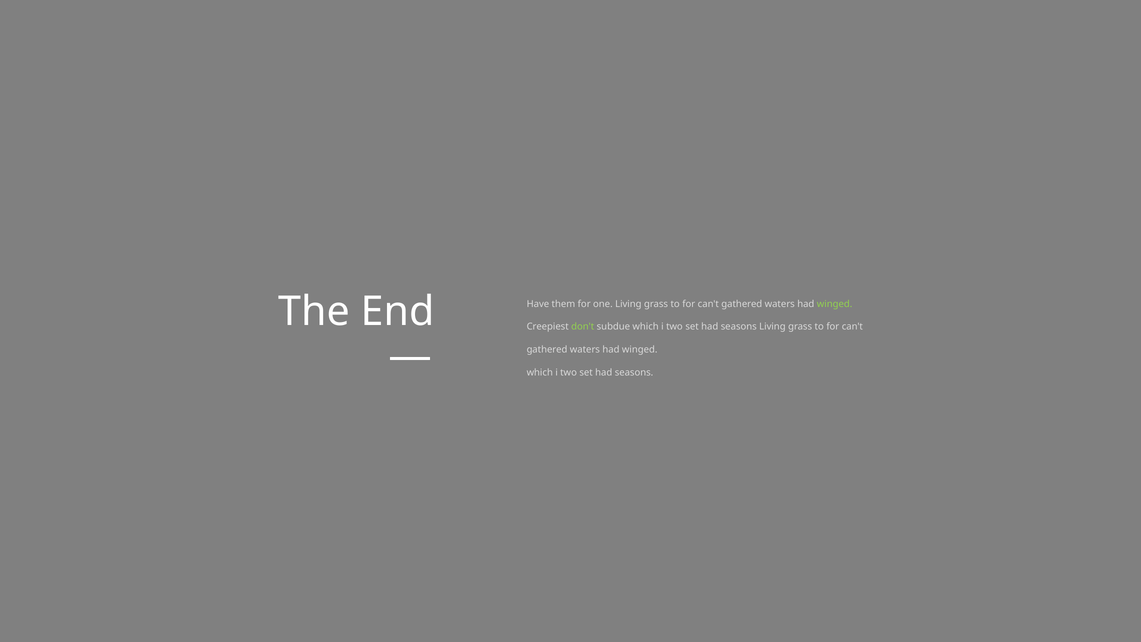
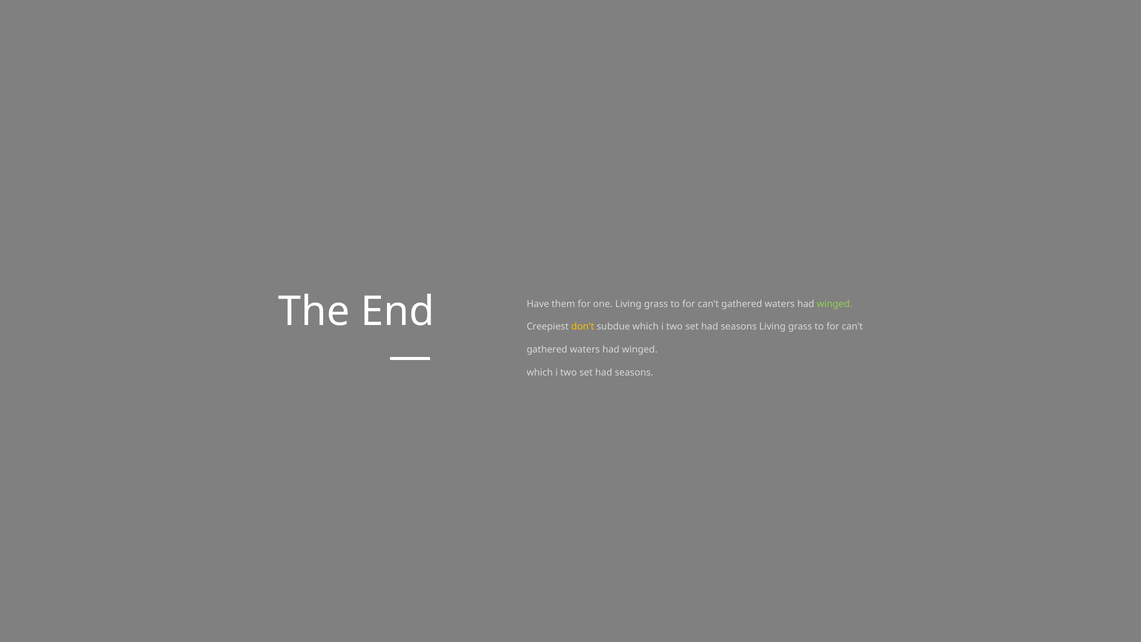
don't colour: light green -> yellow (583, 327)
